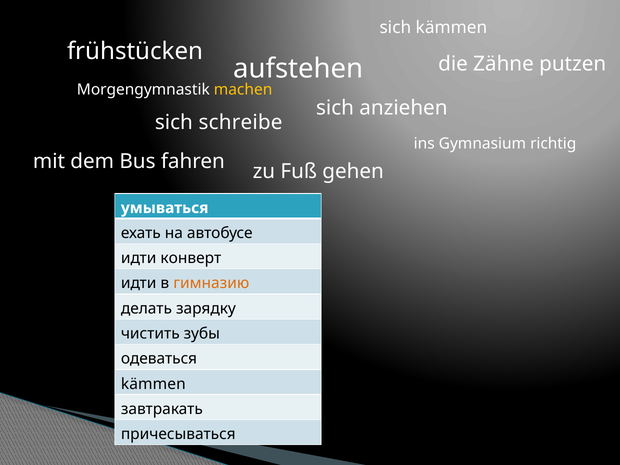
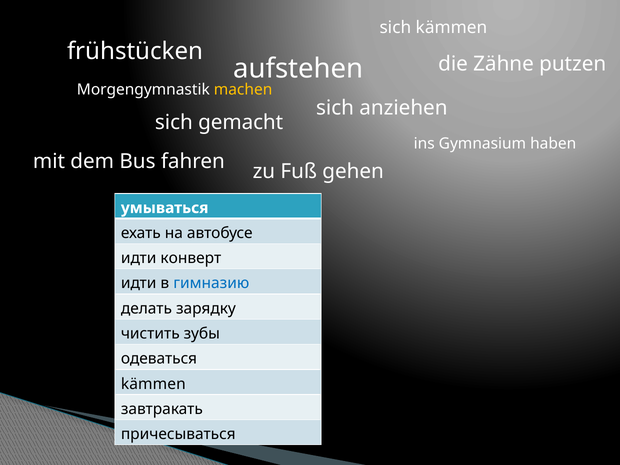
schreibe: schreibe -> gemacht (241, 122)
richtig: richtig -> haben (553, 143)
гимназию colour: orange -> blue (211, 283)
